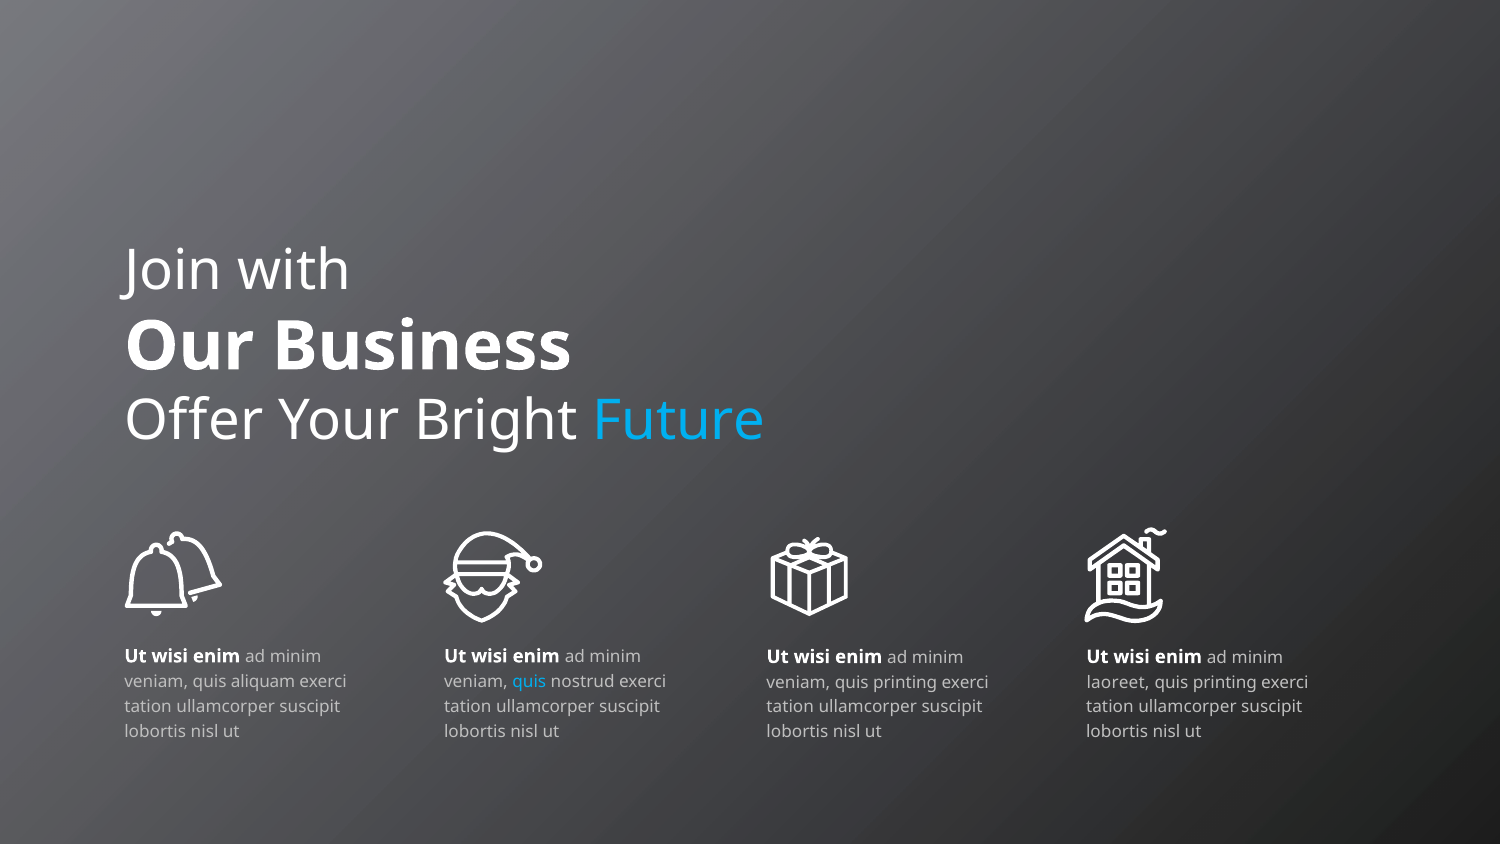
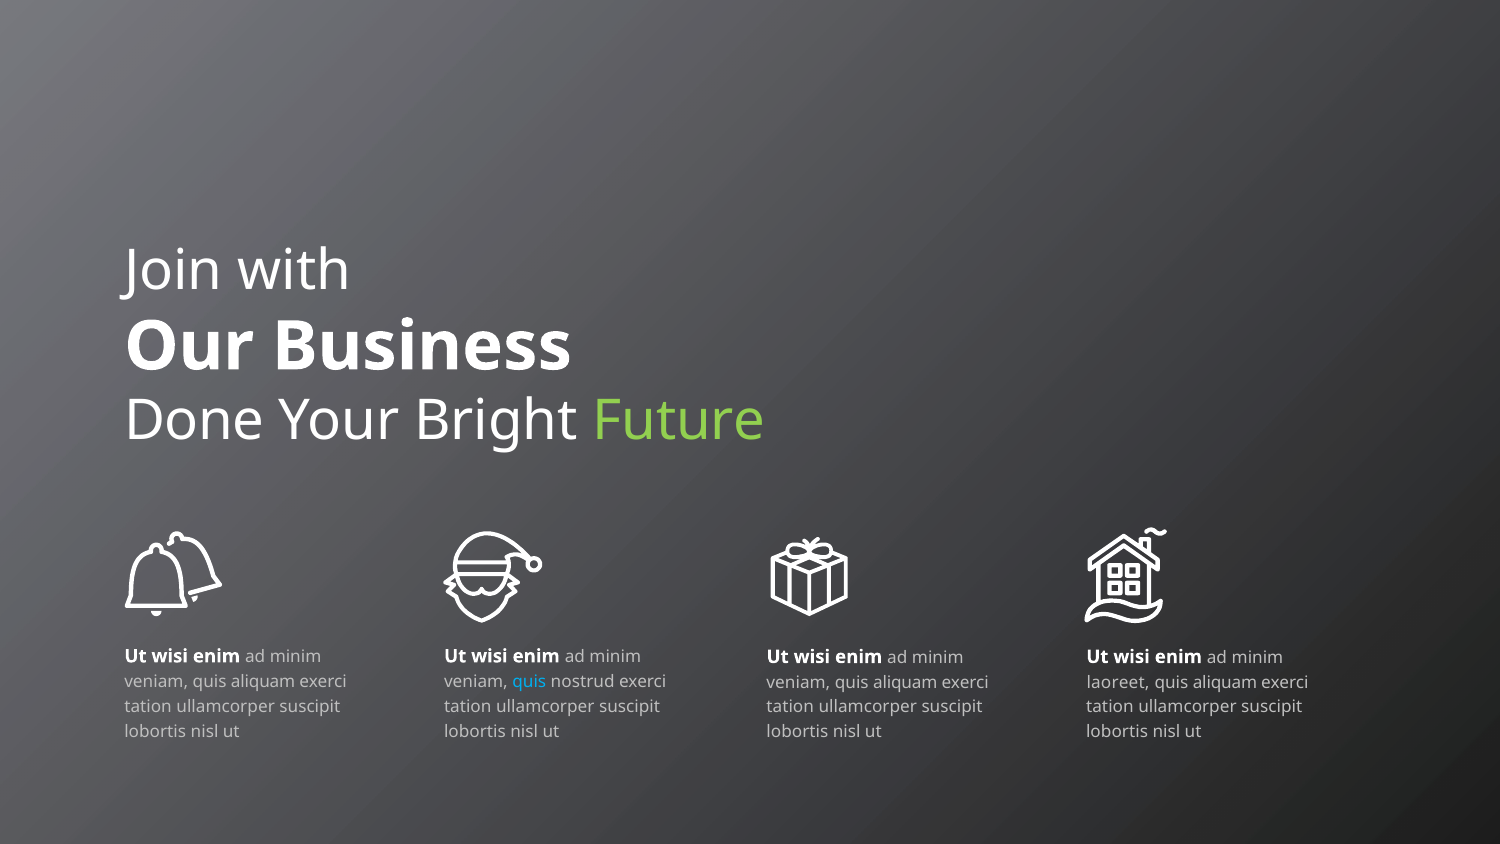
Offer: Offer -> Done (194, 421)
Future colour: light blue -> light green (679, 421)
printing: printing -> aliquam (905, 682)
printing: printing -> aliquam (1225, 682)
